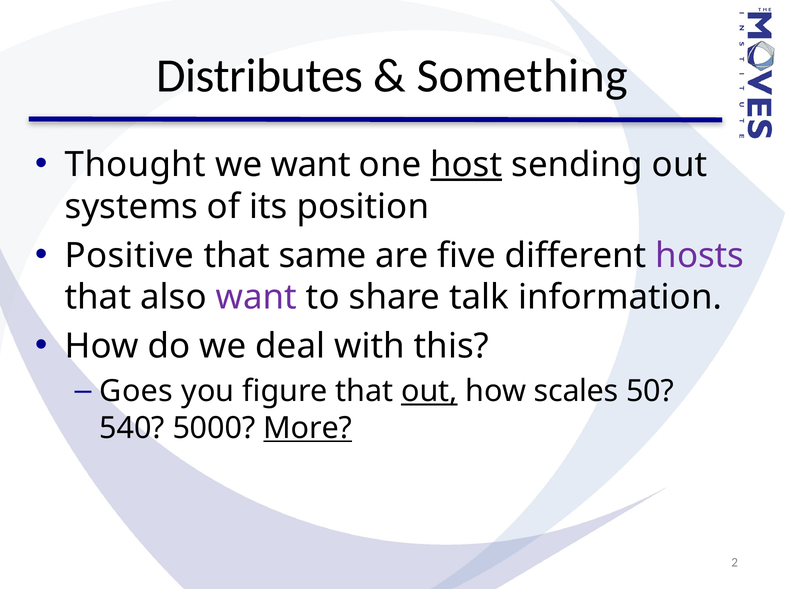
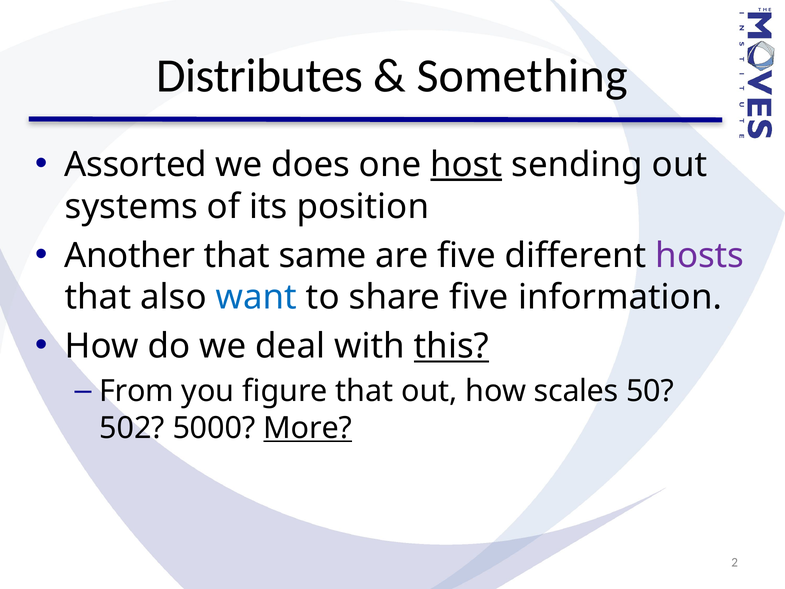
Thought: Thought -> Assorted (136, 165)
we want: want -> does (311, 165)
Positive: Positive -> Another (130, 255)
want colour: purple -> blue (256, 297)
share talk: talk -> five (479, 297)
this underline: none -> present (451, 346)
Goes: Goes -> From (137, 391)
out underline: present -> none (429, 391)
540: 540 -> 502 (132, 428)
